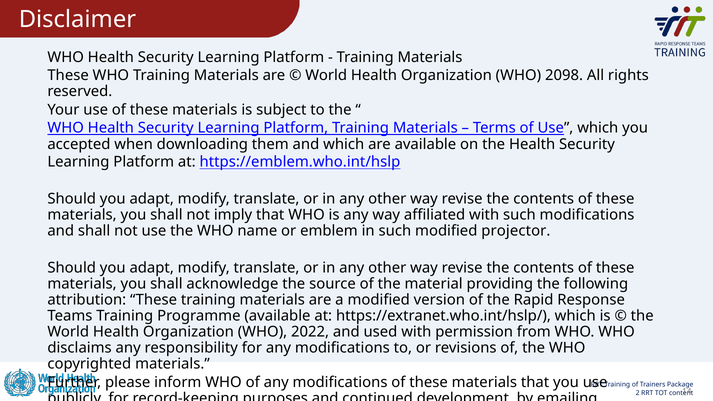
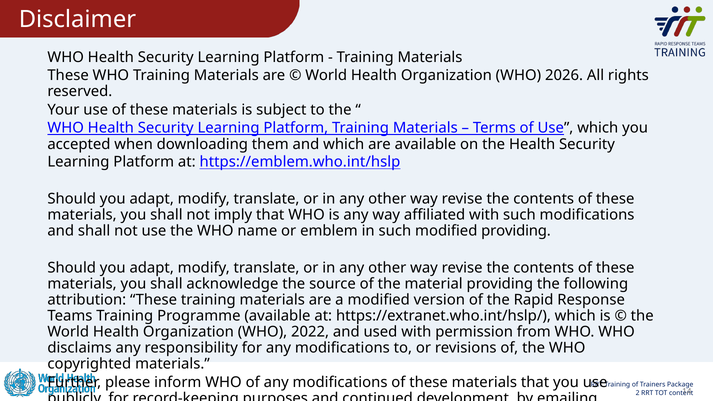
2098: 2098 -> 2026 (564, 76)
modified projector: projector -> providing (516, 231)
